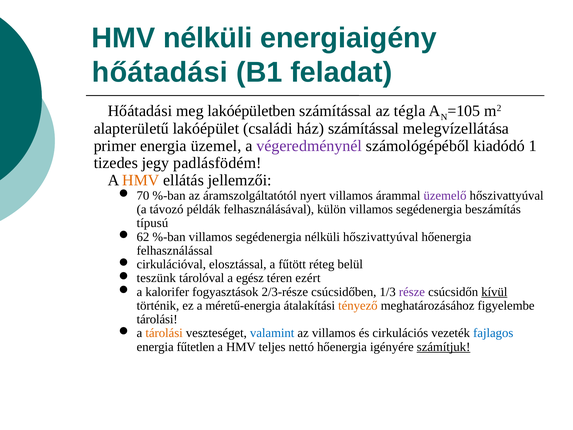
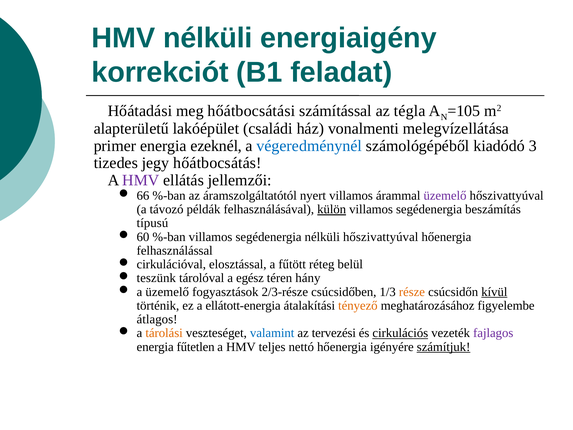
hőátadási: hőátadási -> korrekciót (160, 72)
lakóépületben: lakóépületben -> hőátbocsátási (251, 111)
ház számítással: számítással -> vonalmenti (364, 128)
üzemel: üzemel -> ezeknél (216, 146)
végeredménynél colour: purple -> blue (309, 146)
1: 1 -> 3 (533, 146)
padlásfödém: padlásfödém -> hőátbocsátás (217, 163)
HMV colour: orange -> purple (141, 180)
70: 70 -> 66 (143, 196)
külön underline: none -> present (332, 209)
62: 62 -> 60 (143, 237)
ezért: ezért -> hány (308, 278)
a kalorifer: kalorifer -> üzemelő (167, 292)
része colour: purple -> orange (412, 292)
méretű-energia: méretű-energia -> ellátott-energia (243, 305)
tárolási: tárolási -> átlagos (157, 319)
az villamos: villamos -> tervezési (334, 333)
cirkulációs underline: none -> present (400, 333)
fajlagos colour: blue -> purple (493, 333)
